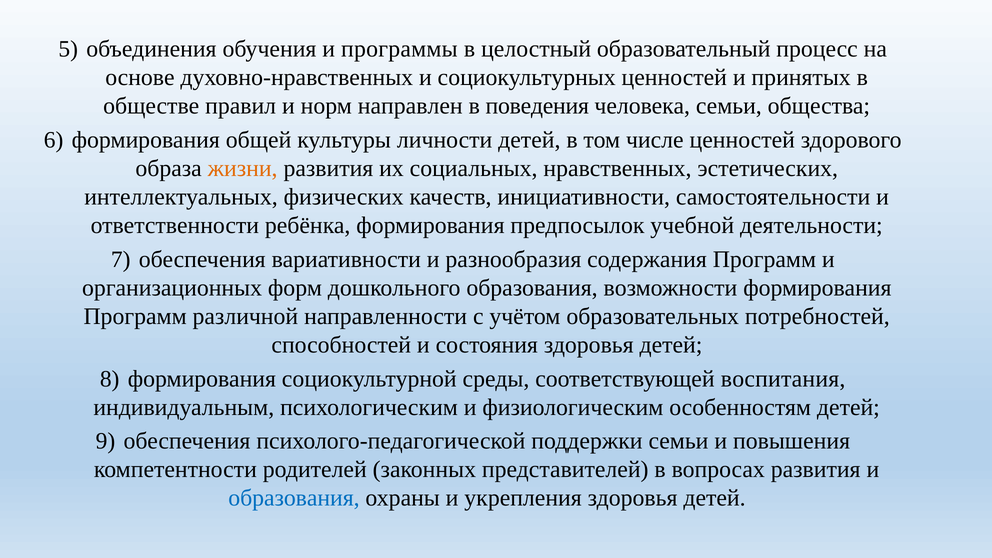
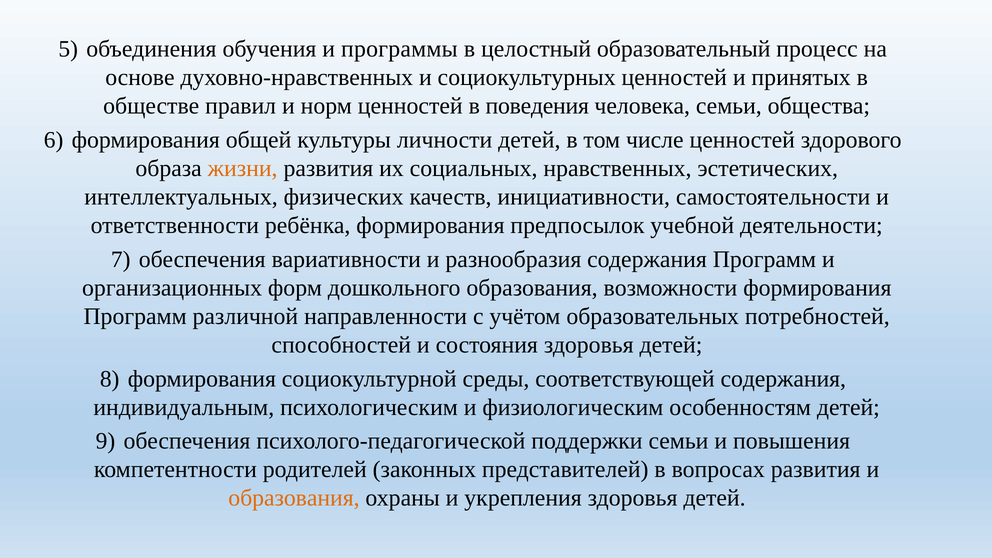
норм направлен: направлен -> ценностей (410, 106)
соответствующей воспитания: воспитания -> содержания (783, 379)
образования colour: blue -> orange (294, 498)
